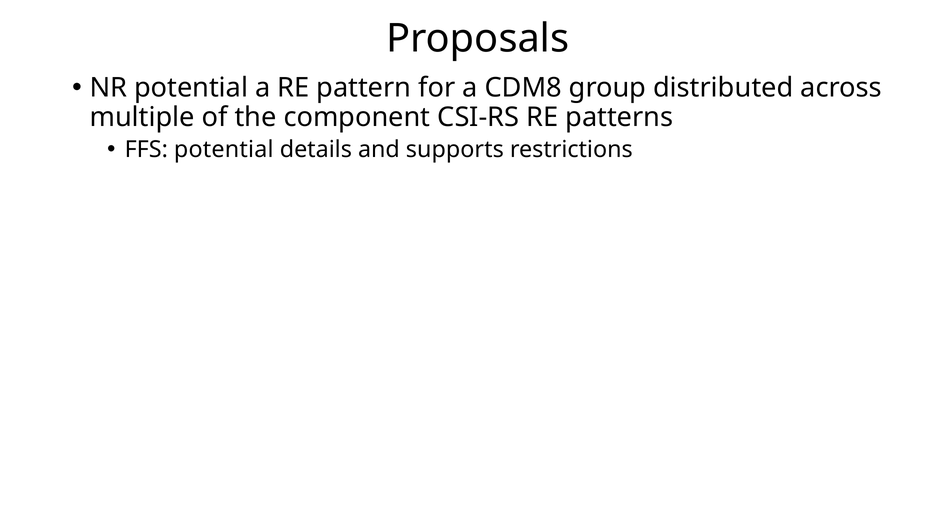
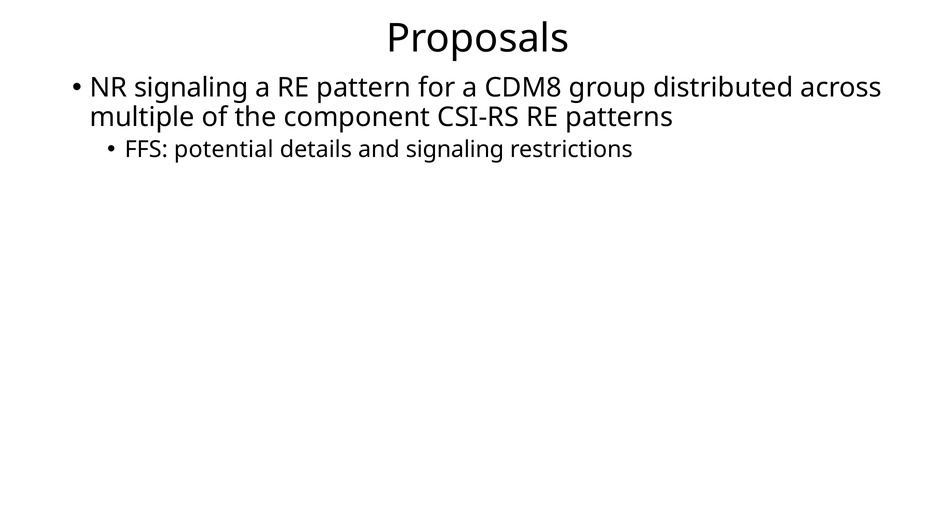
NR potential: potential -> signaling (191, 88)
and supports: supports -> signaling (455, 149)
